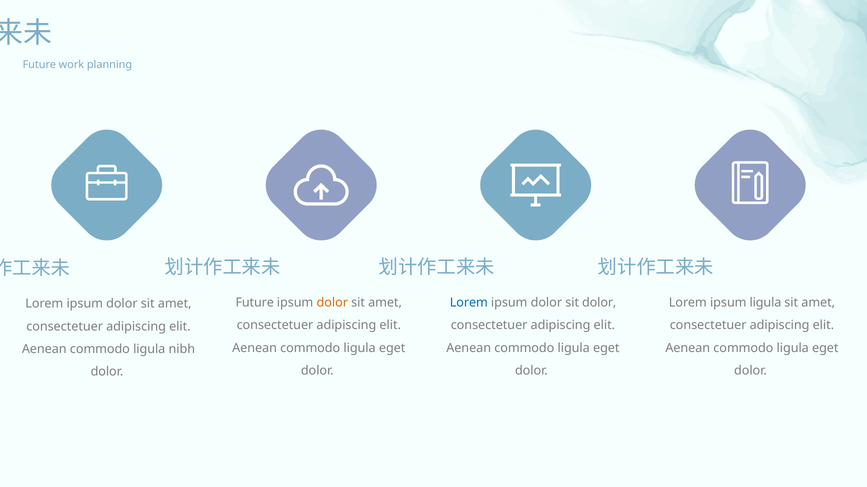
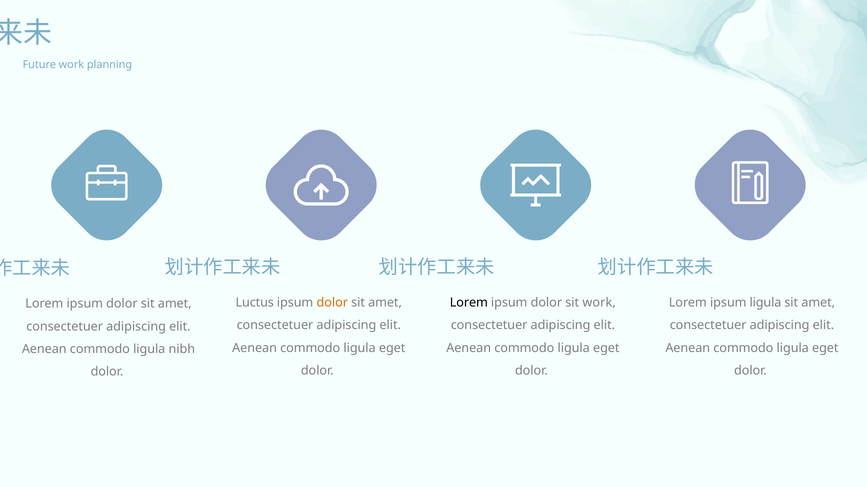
Future: Future -> Luctus (255, 303)
Lorem colour: blue -> black (469, 303)
sit dolor: dolor -> work (599, 303)
